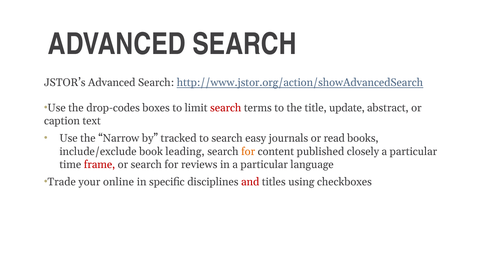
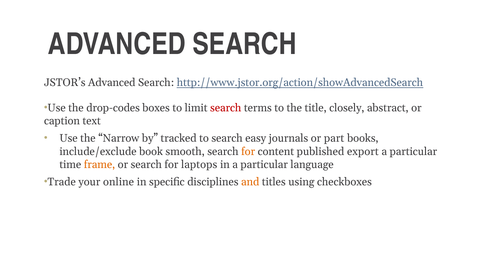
update: update -> closely (347, 108)
read: read -> part (334, 138)
leading: leading -> smooth (185, 151)
closely: closely -> export (363, 151)
frame colour: red -> orange (99, 164)
reviews: reviews -> laptops (199, 164)
and colour: red -> orange (250, 182)
